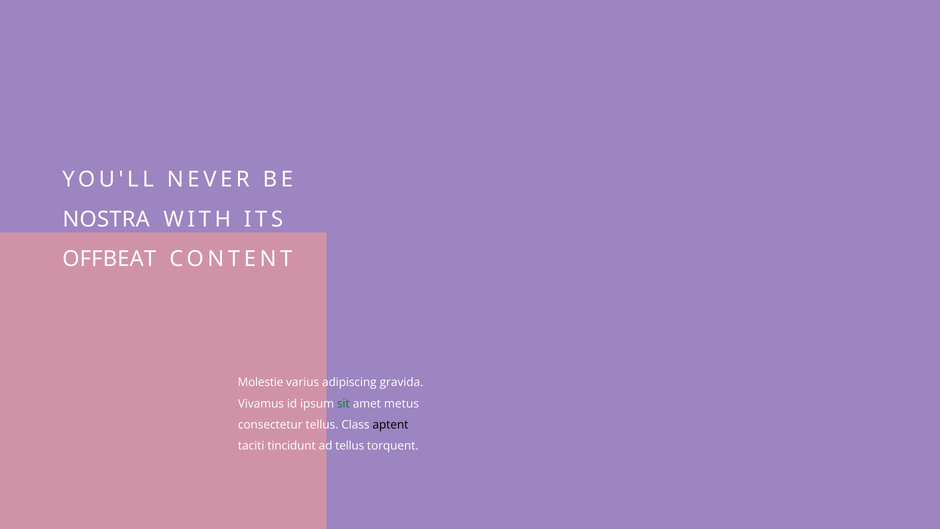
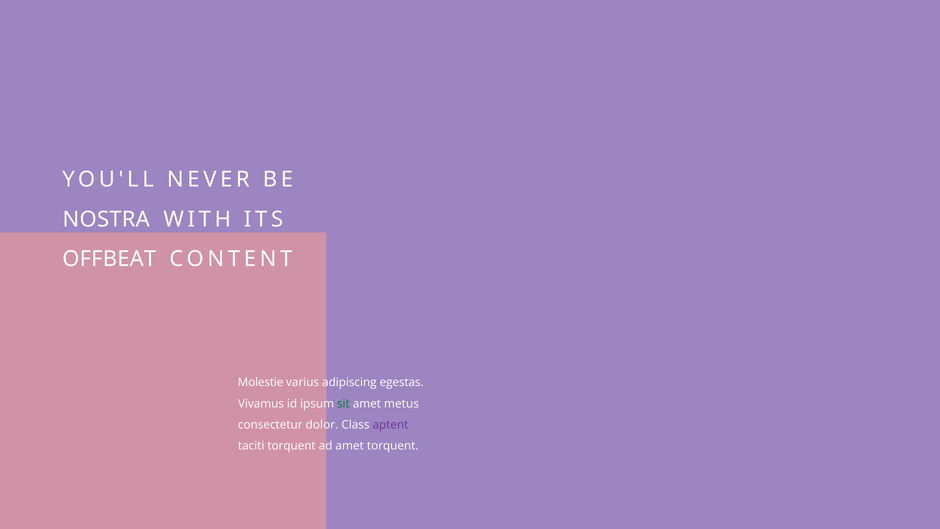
gravida: gravida -> egestas (402, 382)
consectetur tellus: tellus -> dolor (322, 425)
aptent colour: black -> purple (390, 425)
taciti tincidunt: tincidunt -> torquent (292, 446)
ad tellus: tellus -> amet (350, 446)
